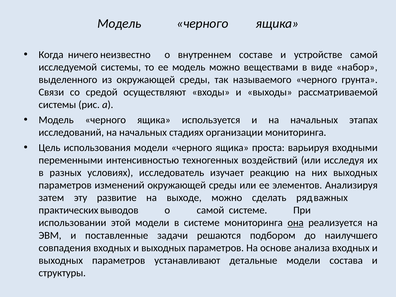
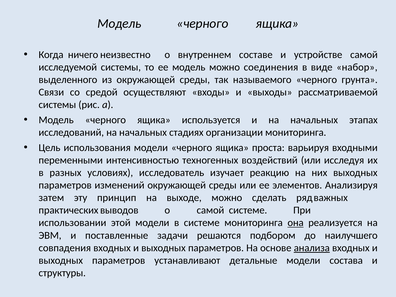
веществами: веществами -> соединения (271, 67)
развитие: развитие -> принцип (117, 198)
анализа underline: none -> present (312, 248)
